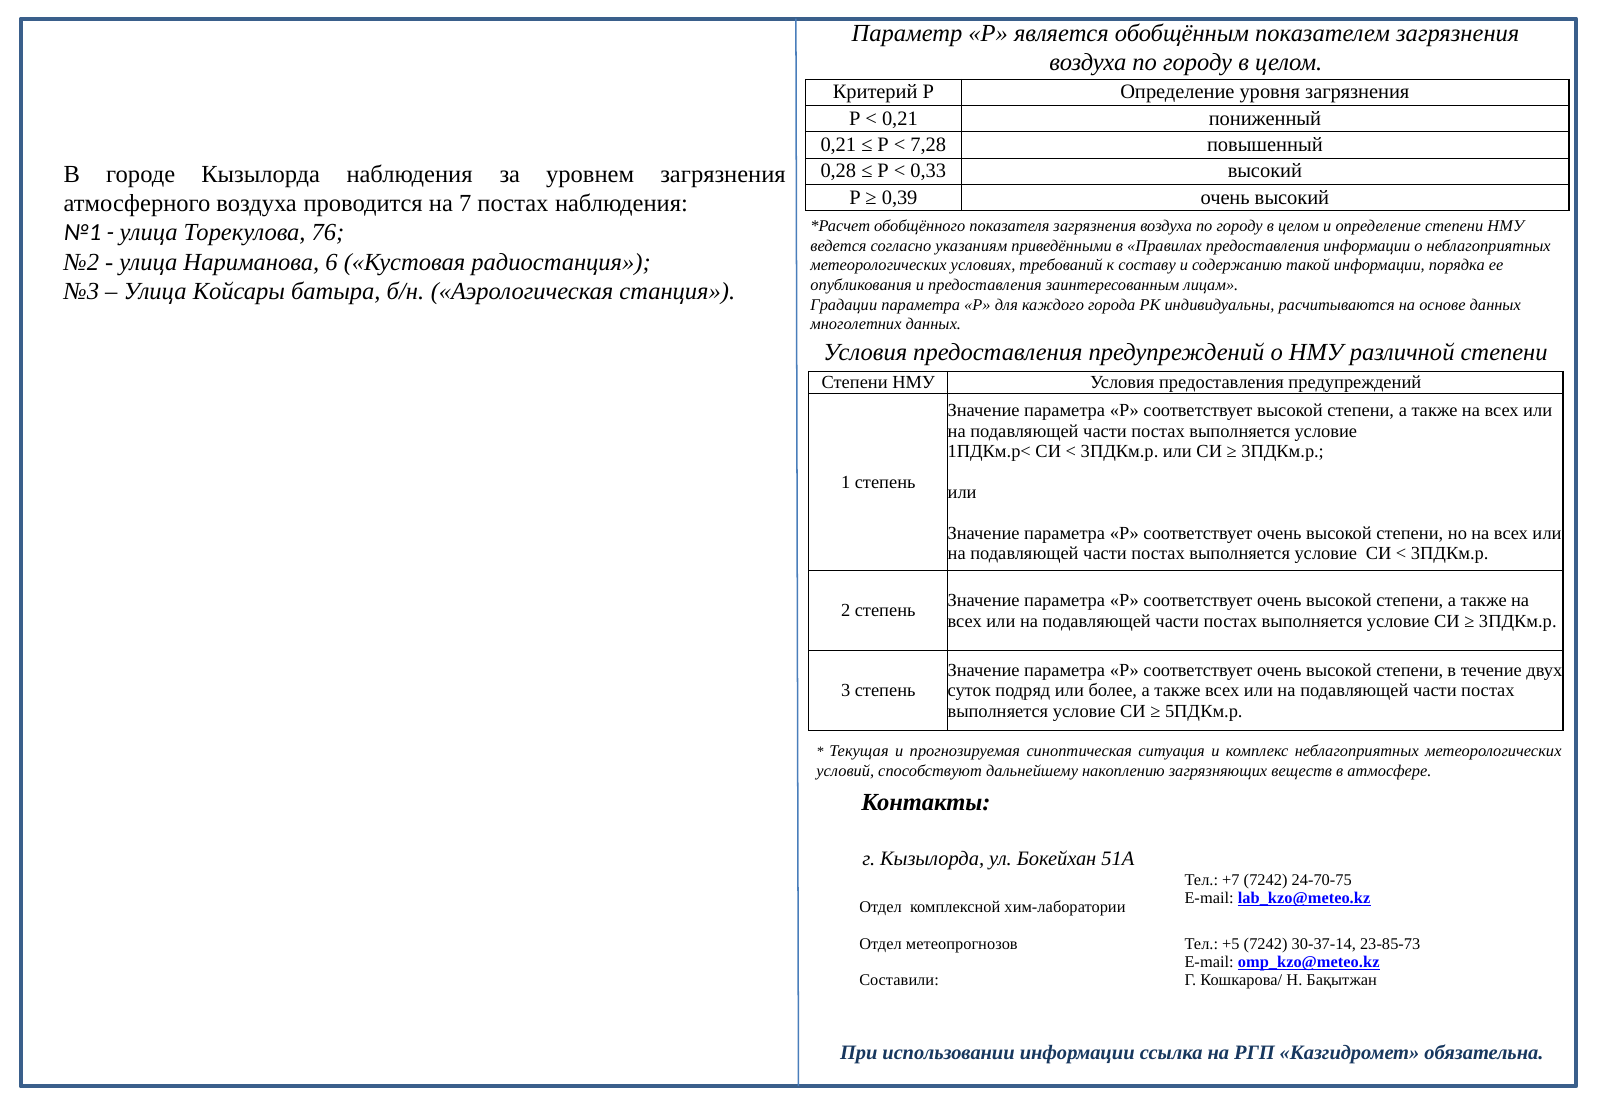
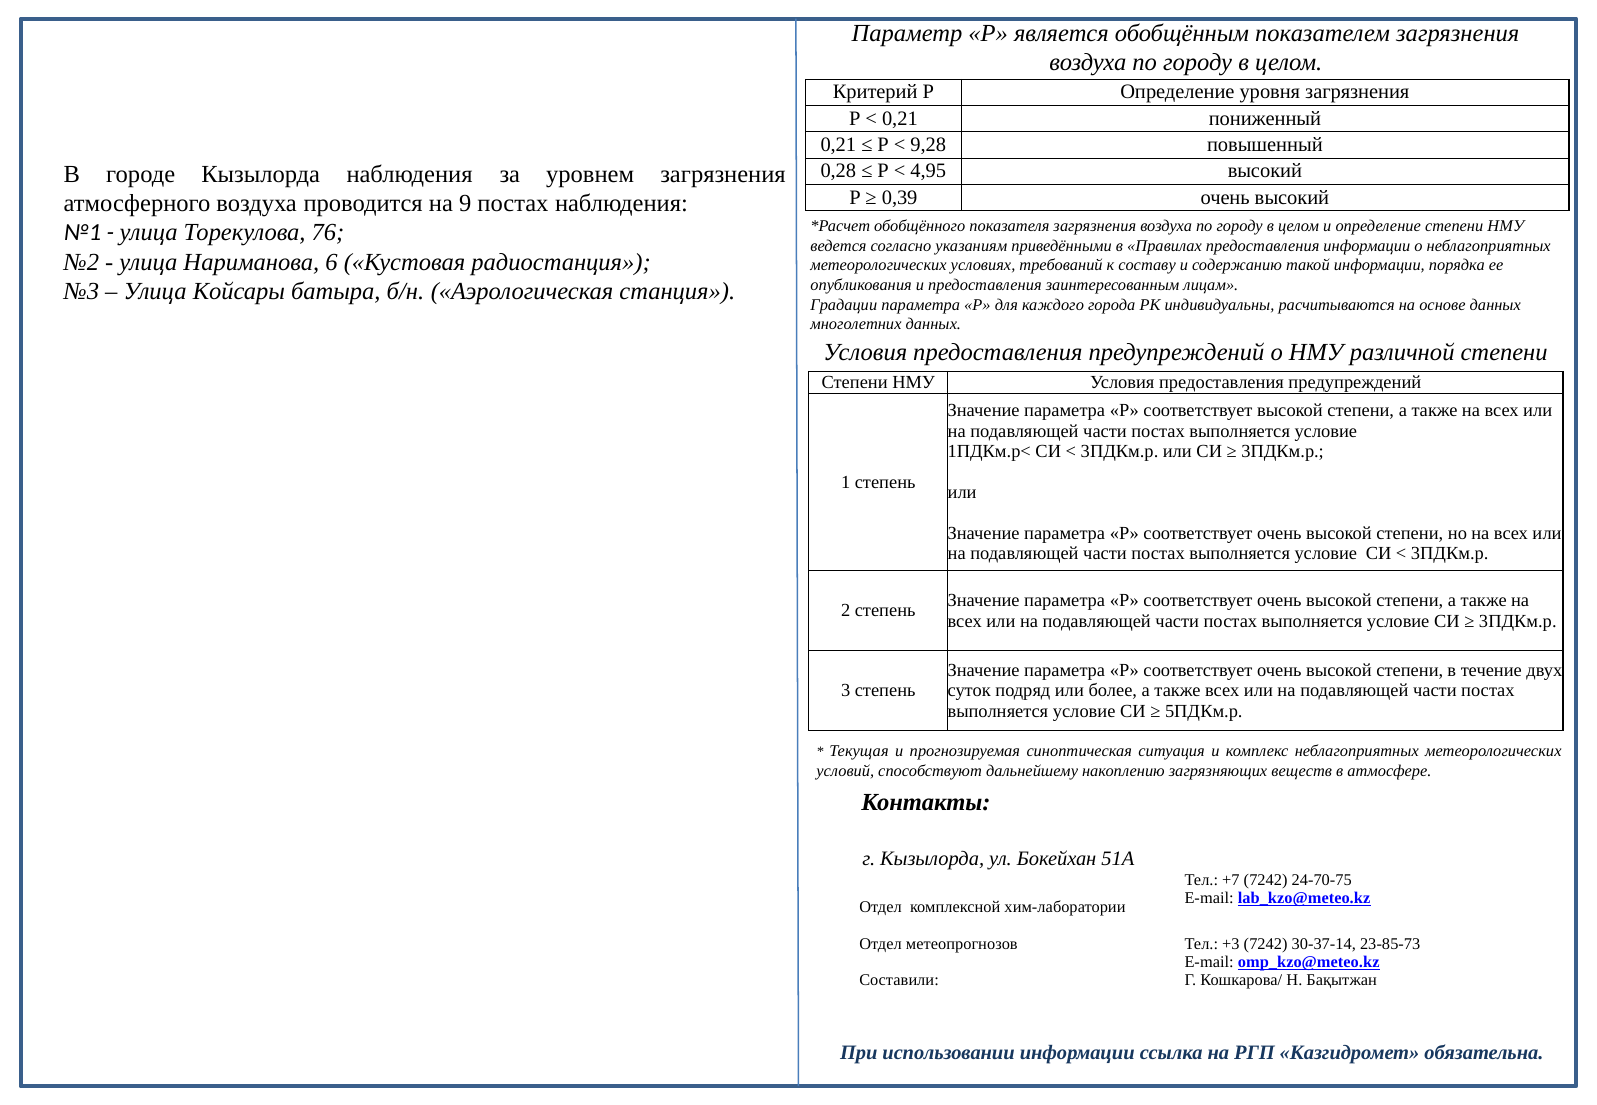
7,28: 7,28 -> 9,28 (928, 145)
0,33: 0,33 -> 4,95 (928, 171)
7: 7 -> 9 (465, 204)
+5: +5 -> +3 (1231, 945)
